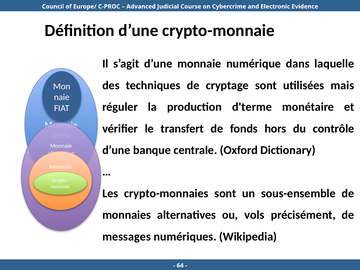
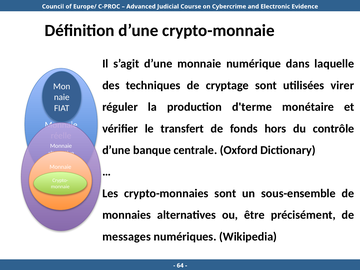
mais: mais -> virer (342, 85)
vols: vols -> être (254, 215)
